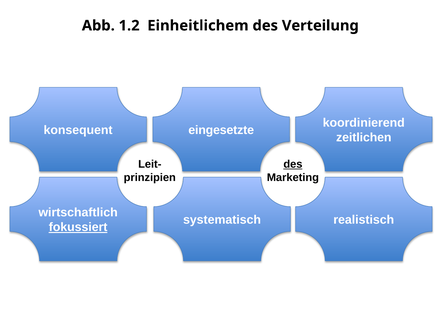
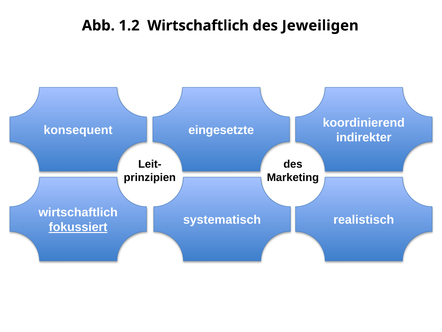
1.2 Einheitlichem: Einheitlichem -> Wirtschaftlich (198, 26)
Verteilung: Verteilung -> Jeweiligen (320, 26)
zeitlichen: zeitlichen -> indirekter (364, 138)
des underline: present -> none (293, 164)
